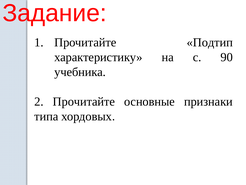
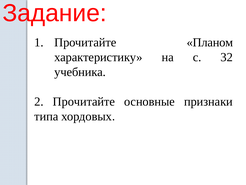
Подтип: Подтип -> Планом (210, 42)
90: 90 -> 32 (227, 57)
